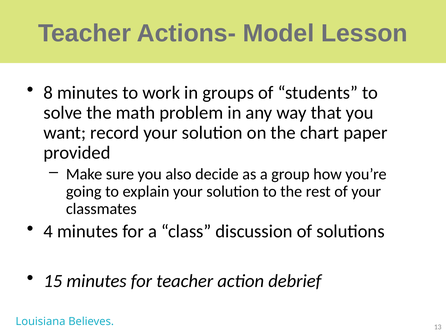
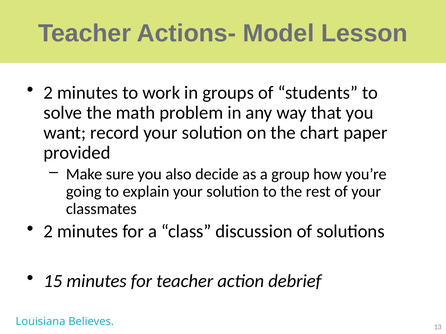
8: 8 -> 2 (48, 93)
4: 4 -> 2 (48, 232)
